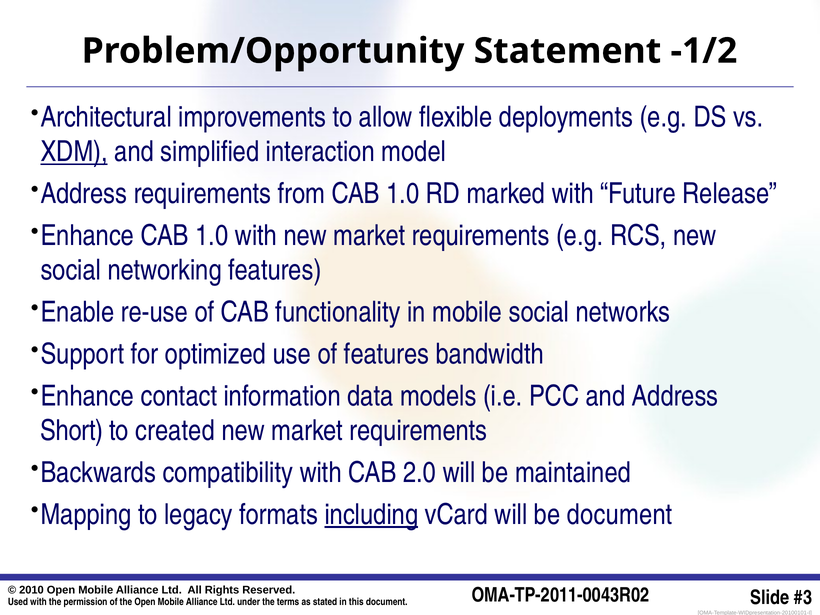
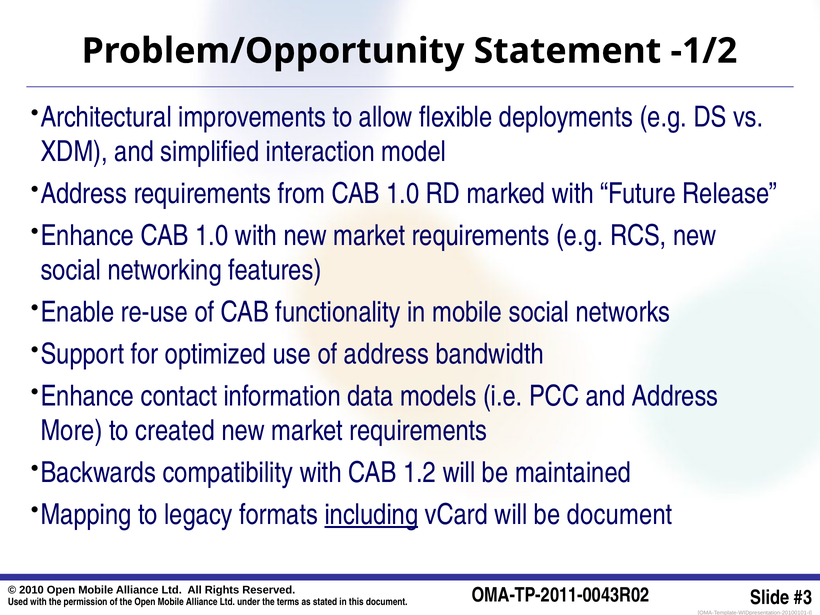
XDM underline: present -> none (74, 152)
of features: features -> address (387, 354)
Short: Short -> More (72, 431)
2.0: 2.0 -> 1.2 (419, 473)
